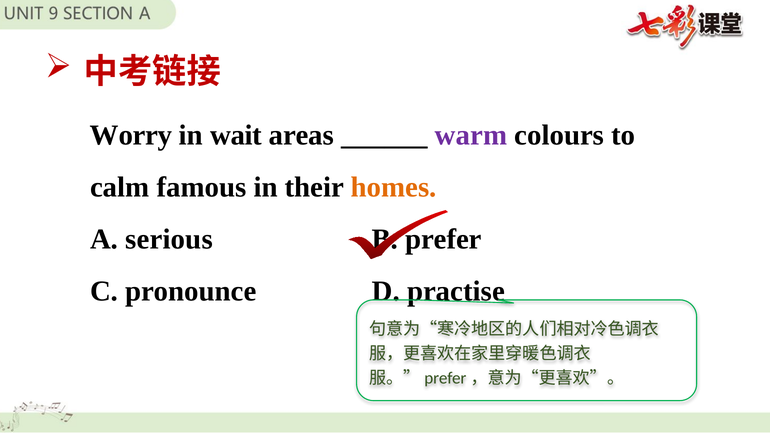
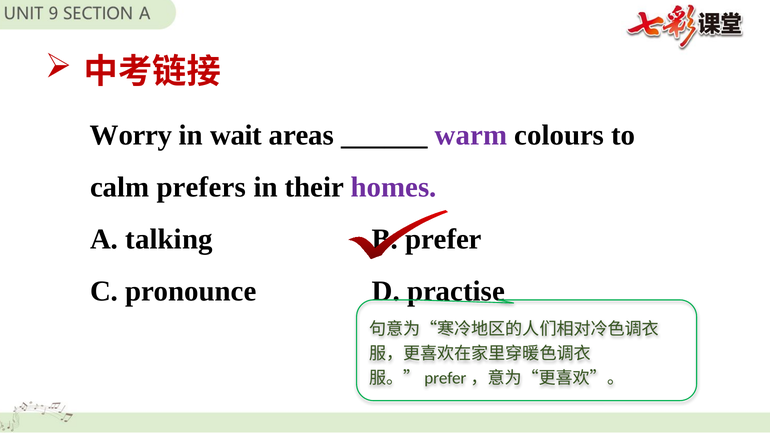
famous: famous -> prefers (201, 187)
homes colour: orange -> purple (394, 187)
serious: serious -> talking (169, 239)
